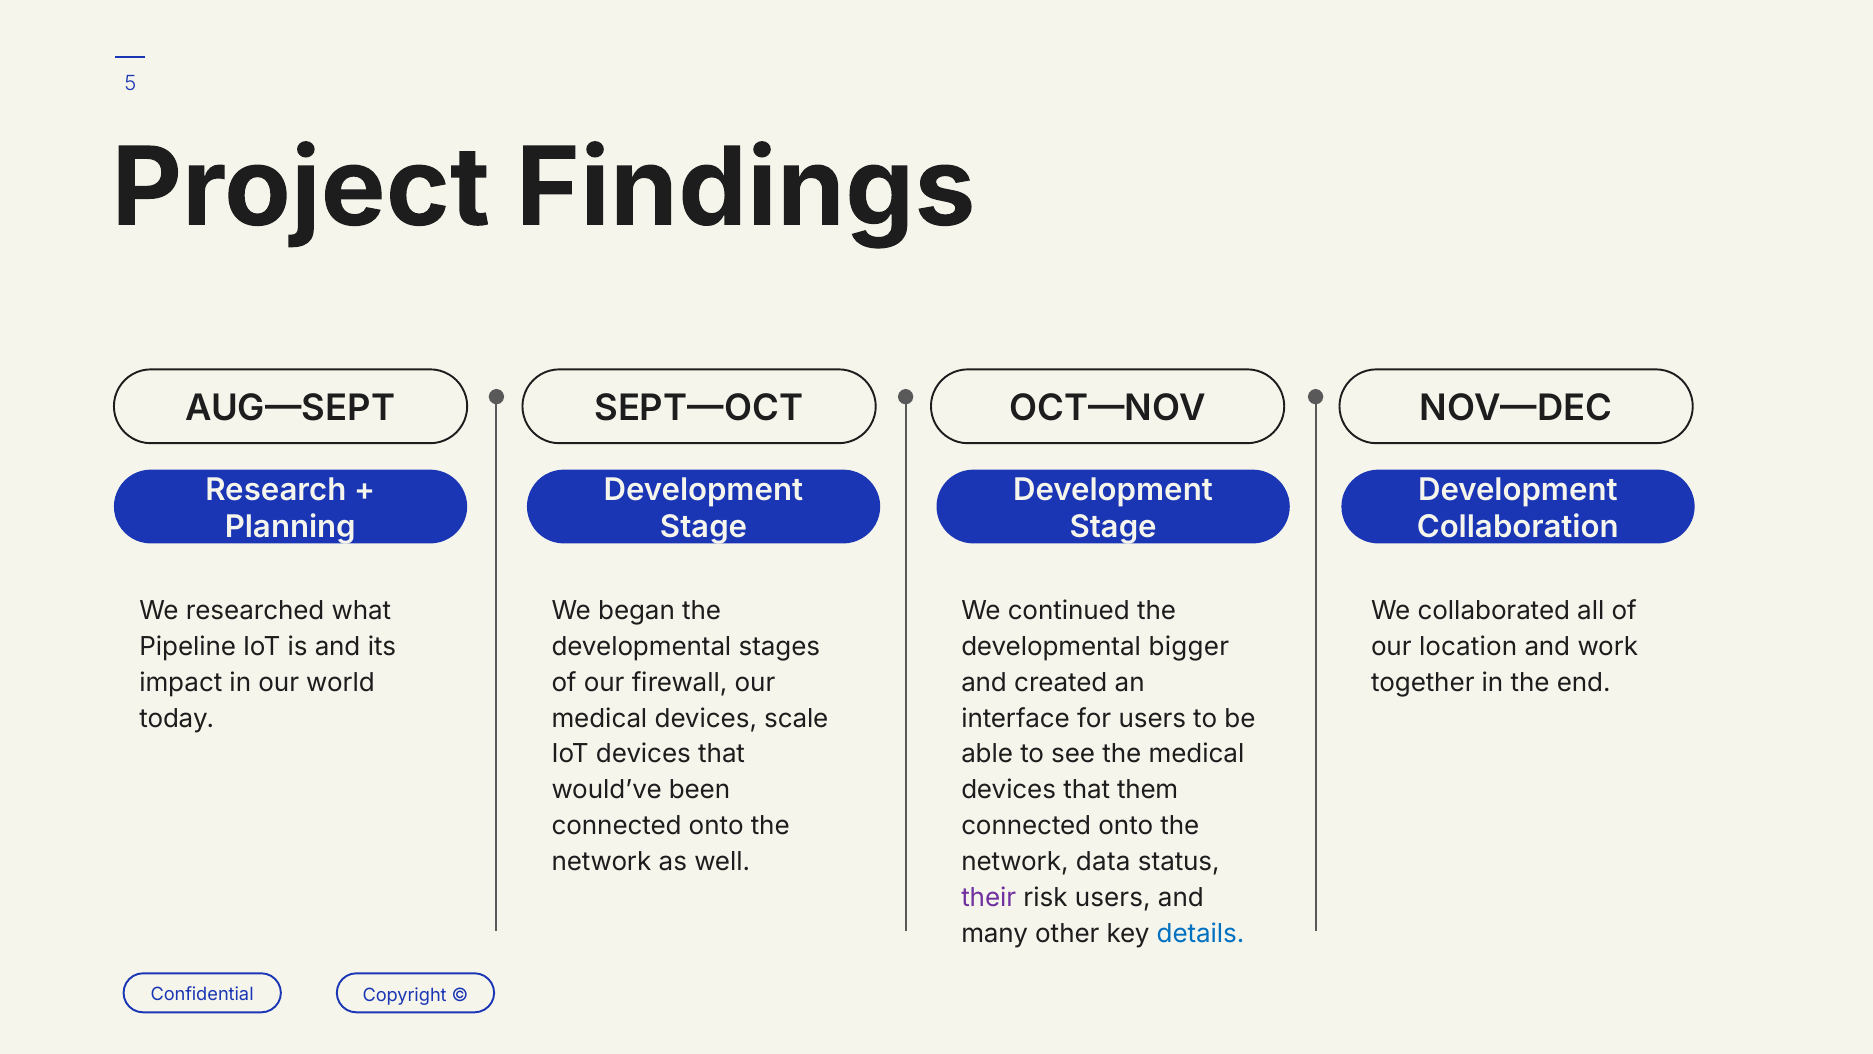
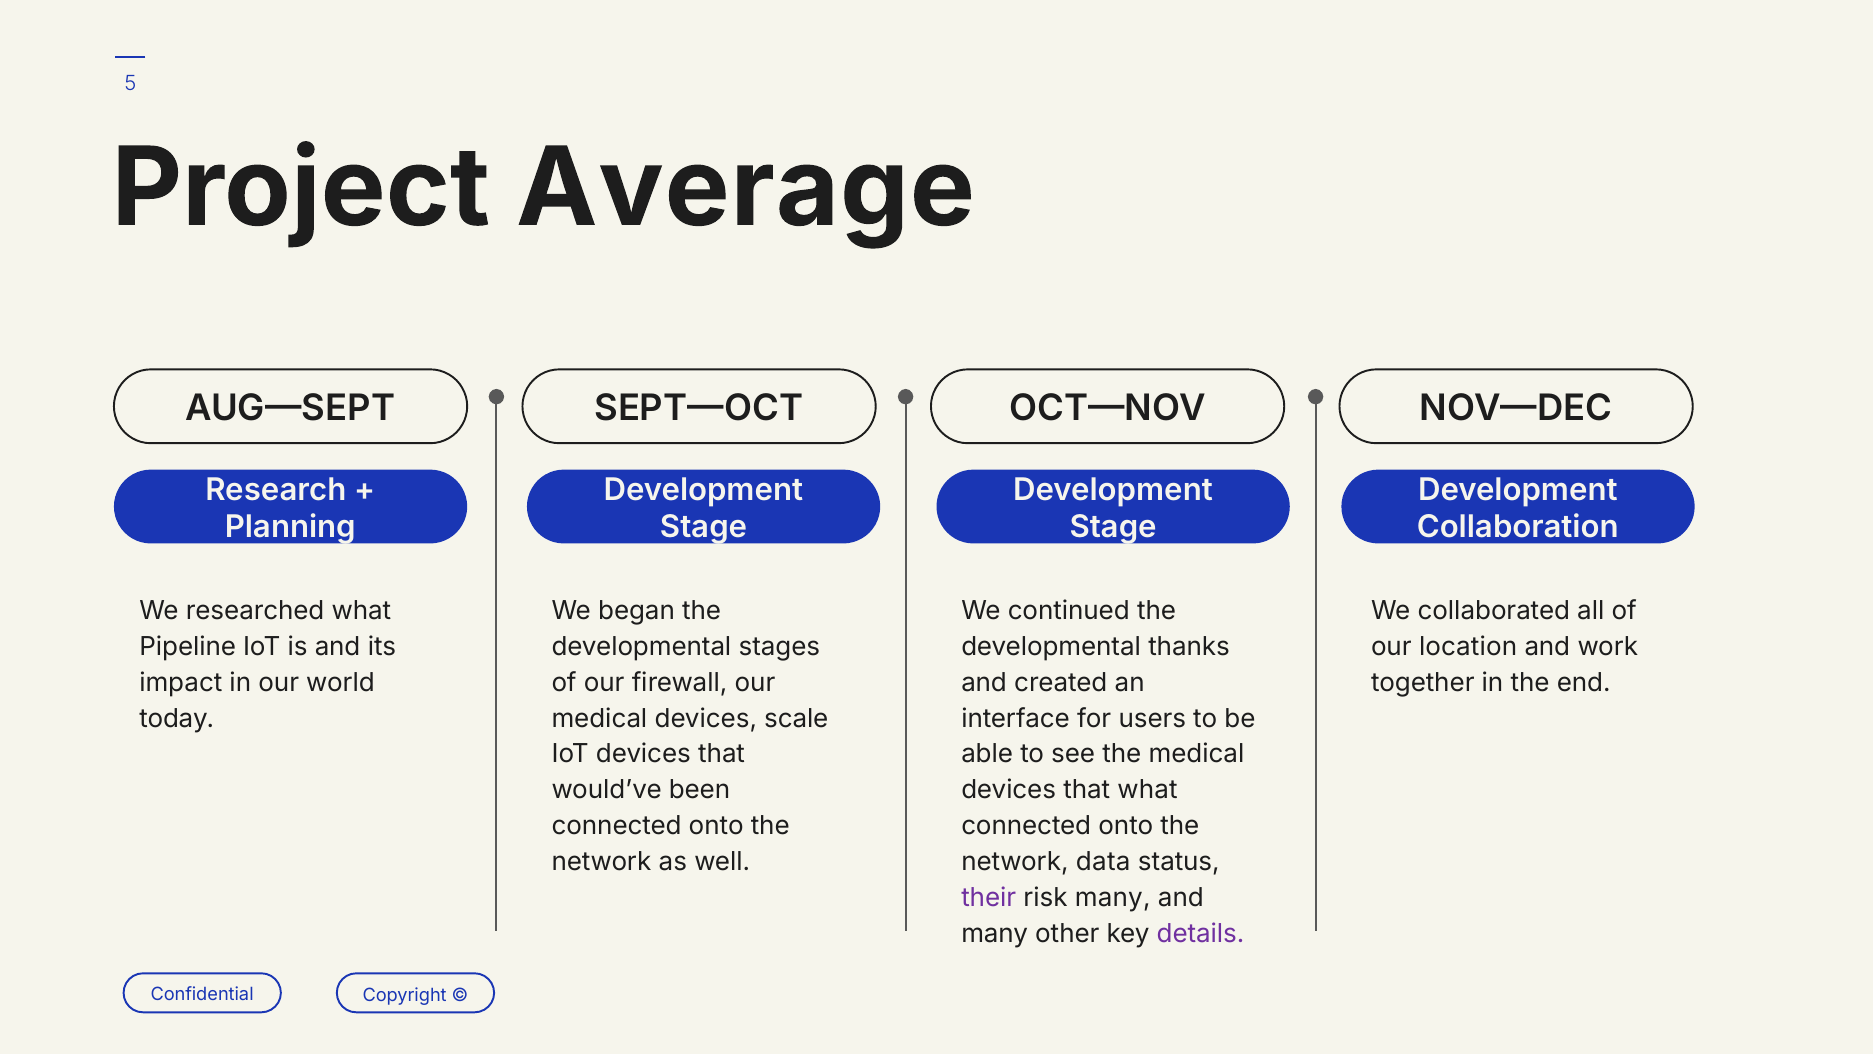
Findings: Findings -> Average (745, 189)
bigger: bigger -> thanks (1189, 646)
that them: them -> what (1148, 790)
risk users: users -> many (1113, 898)
details colour: blue -> purple (1201, 934)
